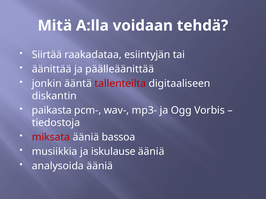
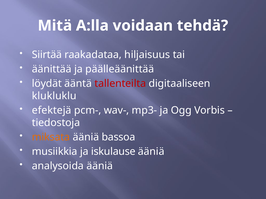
esiintyjän: esiintyjän -> hiljaisuus (147, 55)
jonkin: jonkin -> löydät (47, 84)
diskantin: diskantin -> klukluklu (54, 96)
paikasta: paikasta -> efektejä (52, 111)
miksata colour: red -> orange (51, 137)
